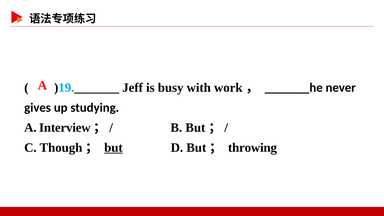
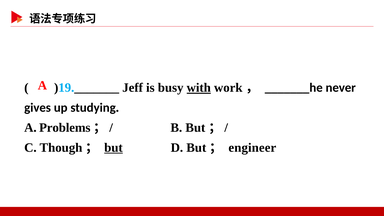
with underline: none -> present (199, 88)
Interview: Interview -> Problems (65, 128)
throwing: throwing -> engineer (252, 148)
